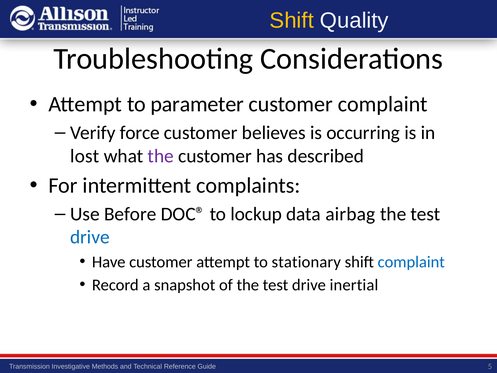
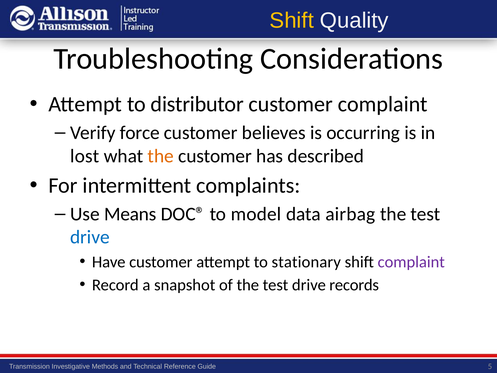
parameter: parameter -> distributor (197, 104)
the colour: purple -> orange (161, 156)
Before: Before -> Means (130, 214)
lockup: lockup -> model (256, 214)
complaint colour: blue -> purple (411, 262)
inertial: inertial -> records (354, 285)
